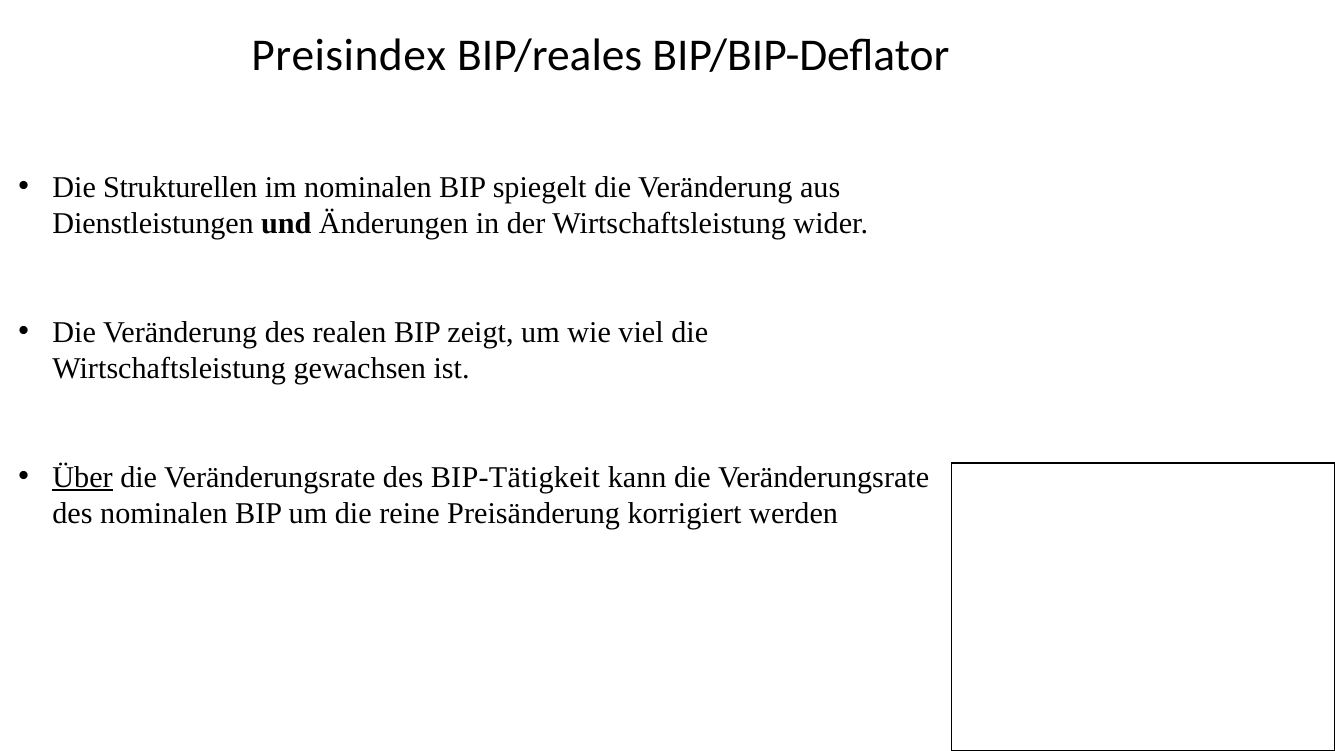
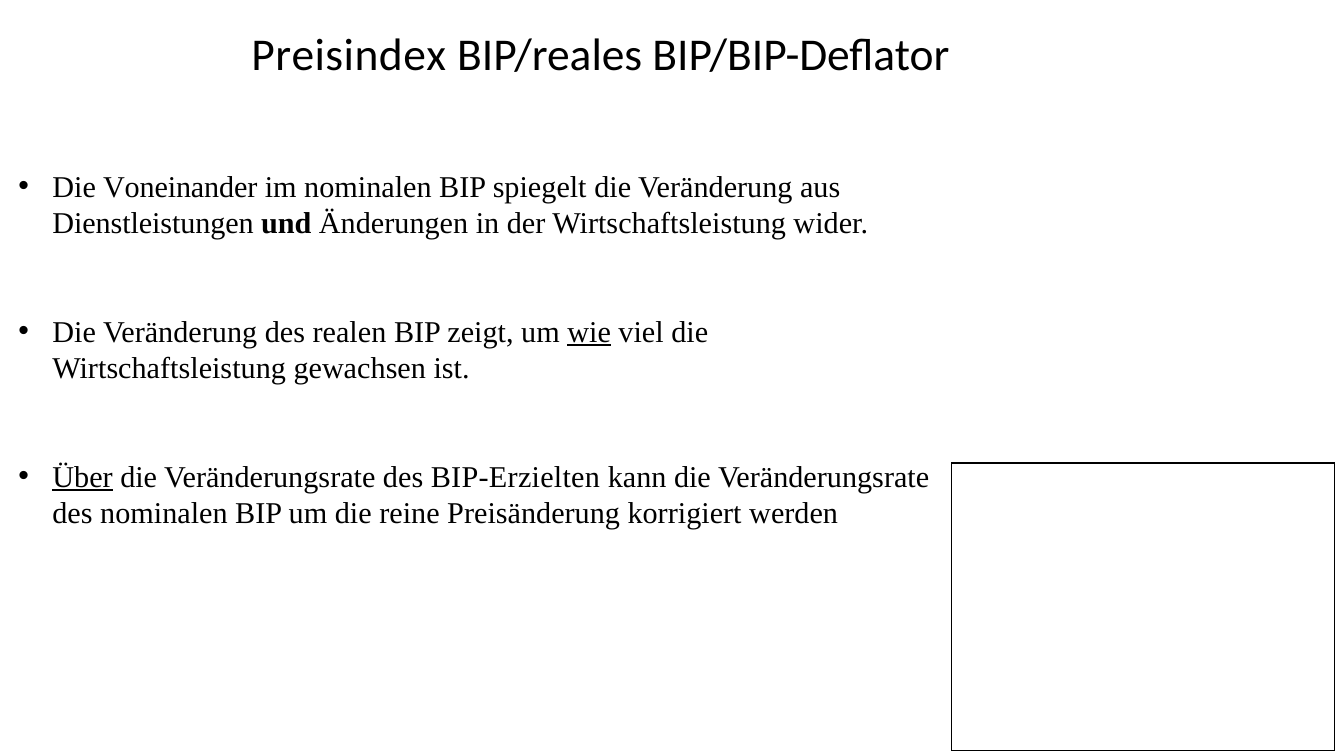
Strukturellen: Strukturellen -> Voneinander (180, 187)
wie underline: none -> present (589, 332)
BIP-Tätigkeit: BIP-Tätigkeit -> BIP-Erzielten (515, 477)
